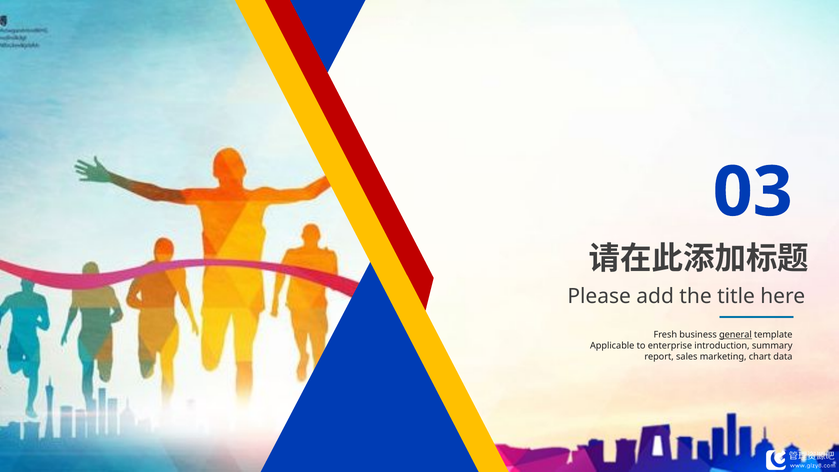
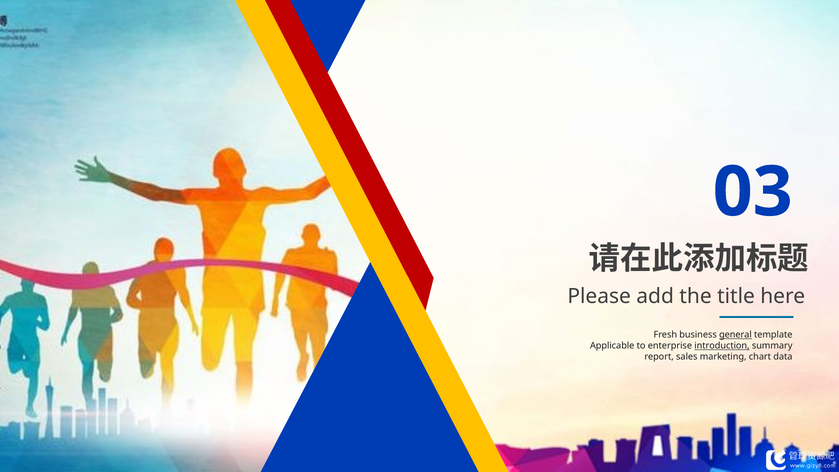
introduction underline: none -> present (722, 346)
